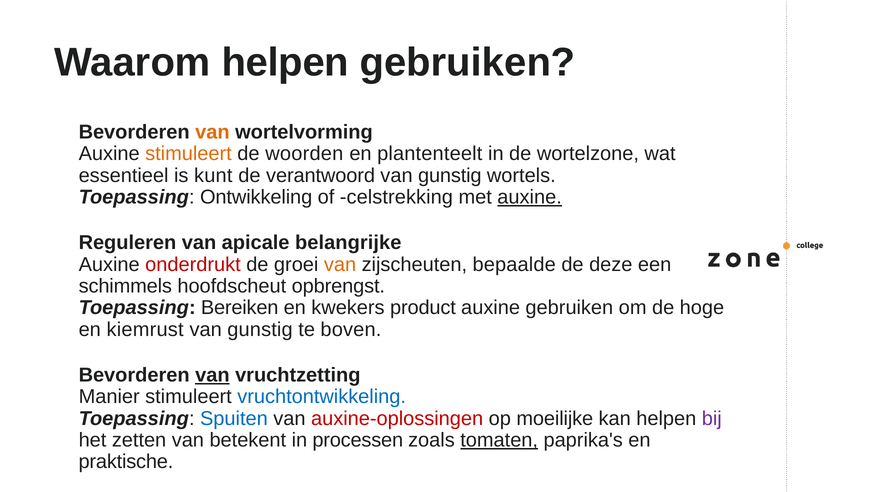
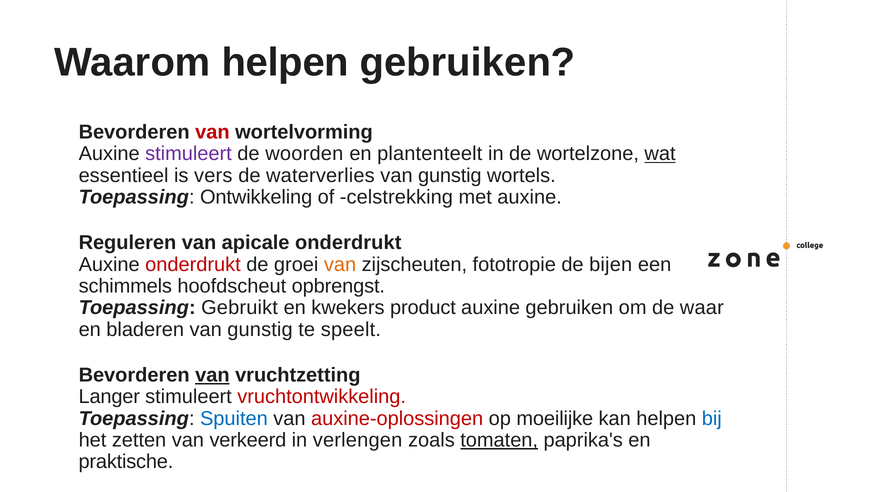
van colour: orange -> red (212, 132)
stimuleert colour: orange -> purple (188, 154)
wat underline: none -> present (660, 154)
kunt: kunt -> vers (213, 175)
verantwoord: verantwoord -> waterverlies (320, 175)
auxine underline: present -> none (530, 197)
apicale belangrijke: belangrijke -> onderdrukt (348, 243)
bepaalde: bepaalde -> fototropie (514, 264)
deze: deze -> bijen (611, 264)
Bereiken: Bereiken -> Gebruikt (240, 308)
hoge: hoge -> waar (702, 308)
kiemrust: kiemrust -> bladeren (145, 329)
boven: boven -> speelt (351, 329)
Manier: Manier -> Langer (109, 396)
vruchtontwikkeling colour: blue -> red (322, 396)
bij colour: purple -> blue (712, 418)
betekent: betekent -> verkeerd (248, 440)
processen: processen -> verlengen (358, 440)
